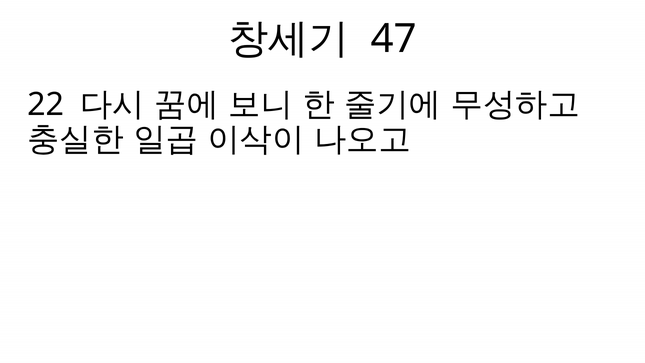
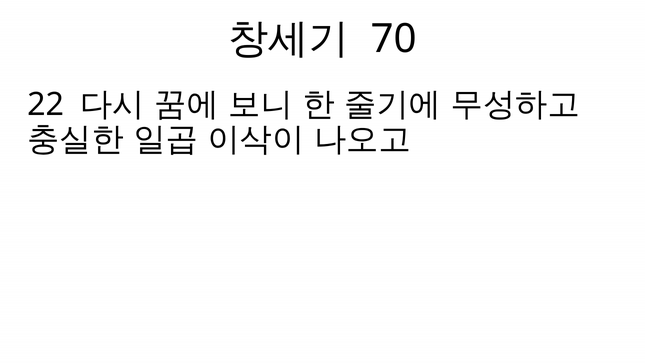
47: 47 -> 70 (394, 39)
